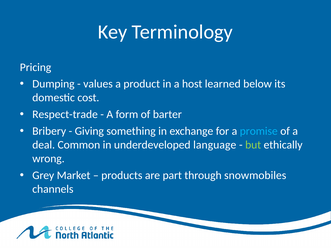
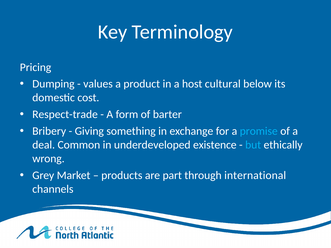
learned: learned -> cultural (223, 84)
language: language -> existence (215, 145)
but colour: light green -> light blue (253, 145)
snowmobiles: snowmobiles -> international (255, 176)
